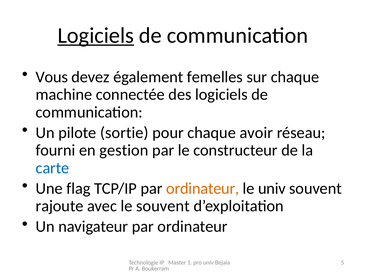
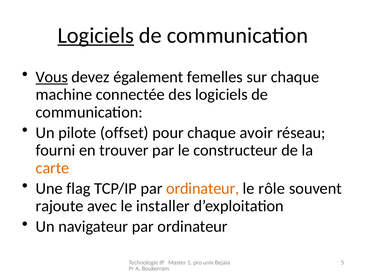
Vous underline: none -> present (52, 77)
sortie: sortie -> offset (124, 132)
gestion: gestion -> trouver (124, 150)
carte colour: blue -> orange (53, 168)
le univ: univ -> rôle (272, 188)
le souvent: souvent -> installer (163, 206)
